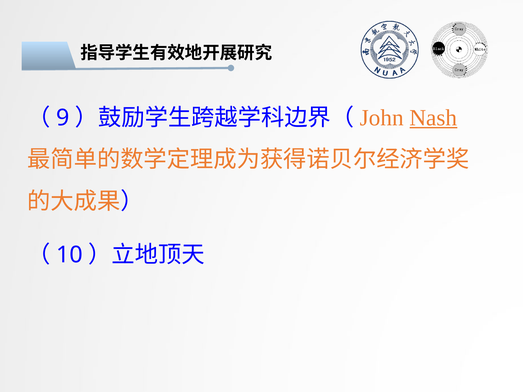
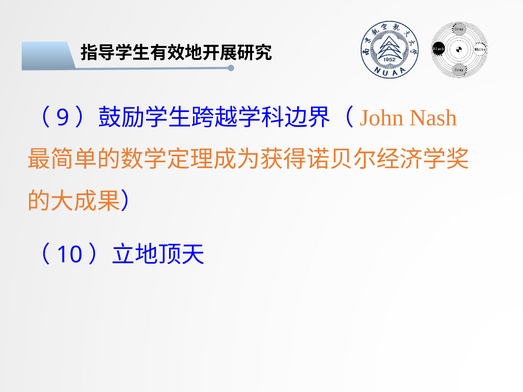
Nash underline: present -> none (433, 118)
